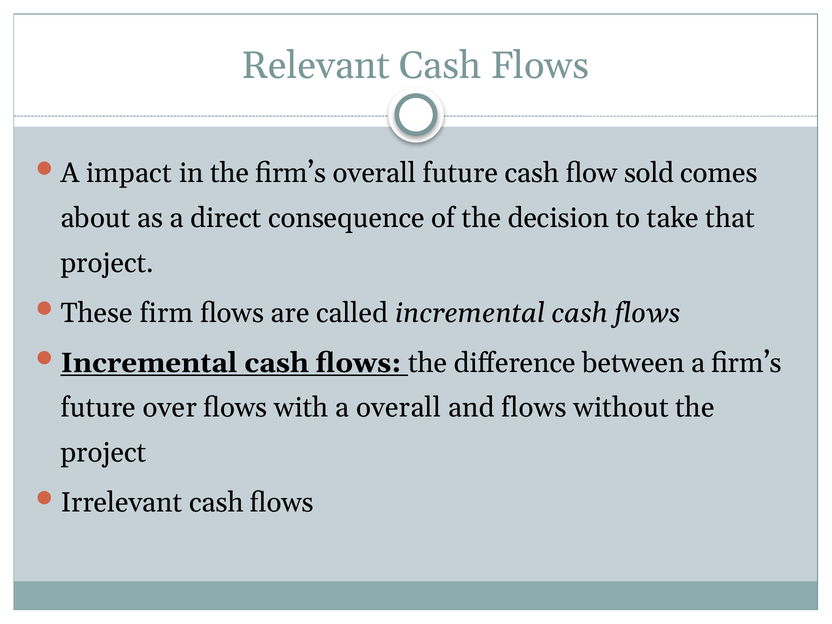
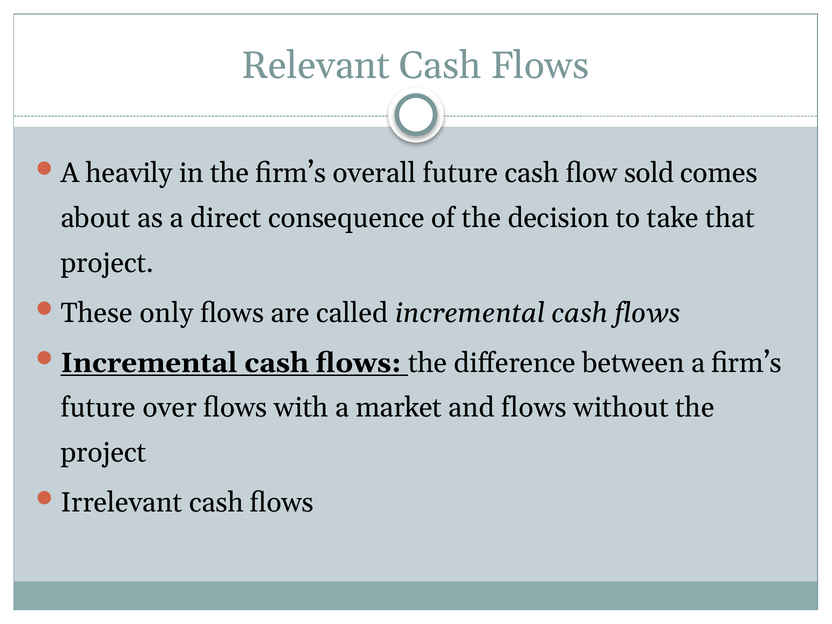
impact: impact -> heavily (129, 173)
firm: firm -> only (167, 313)
a overall: overall -> market (399, 408)
